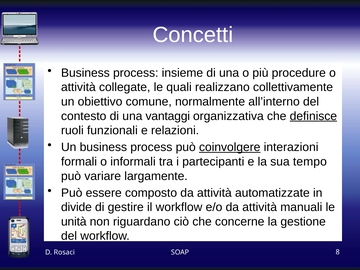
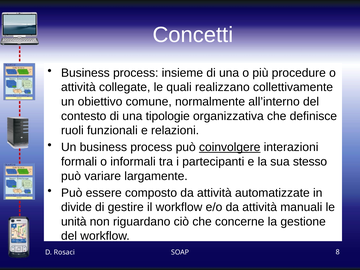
vantaggi: vantaggi -> tipologie (168, 116)
definisce underline: present -> none (313, 116)
tempo: tempo -> stesso (310, 162)
